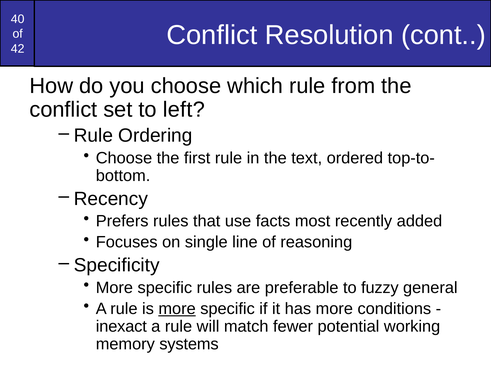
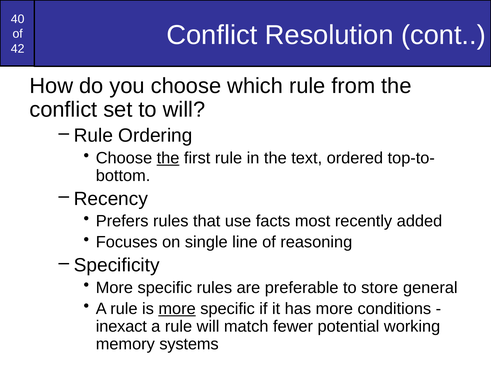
to left: left -> will (184, 109)
the underline: none -> present (168, 158)
fuzzy: fuzzy -> store (380, 287)
